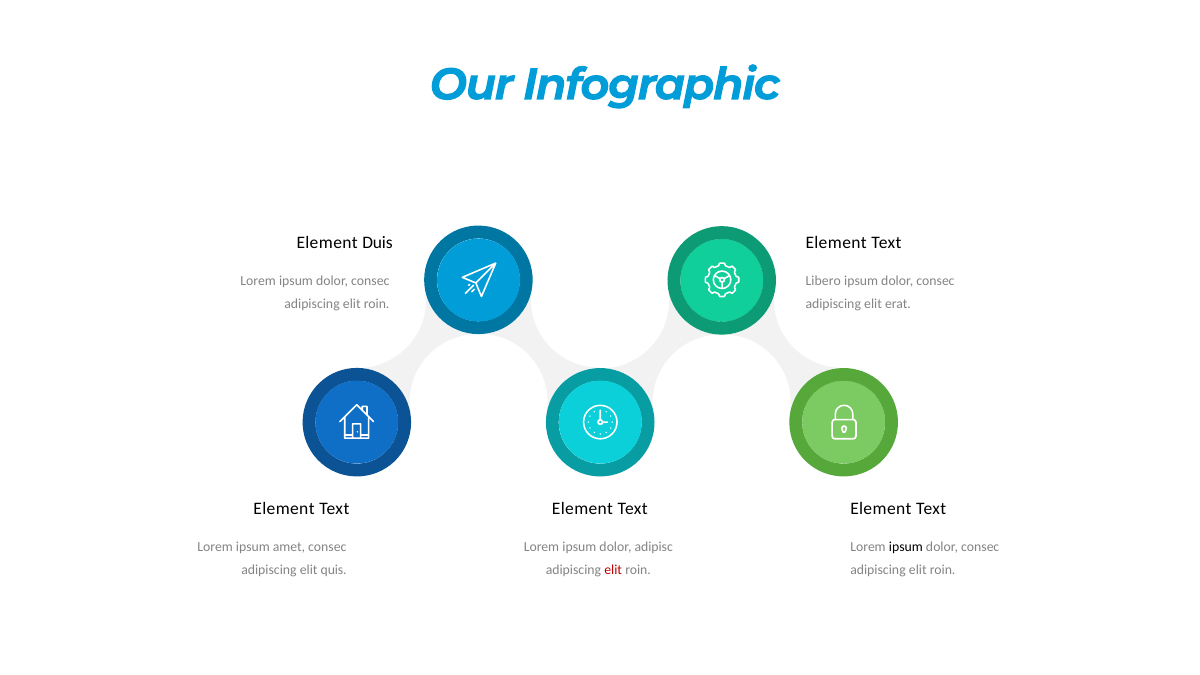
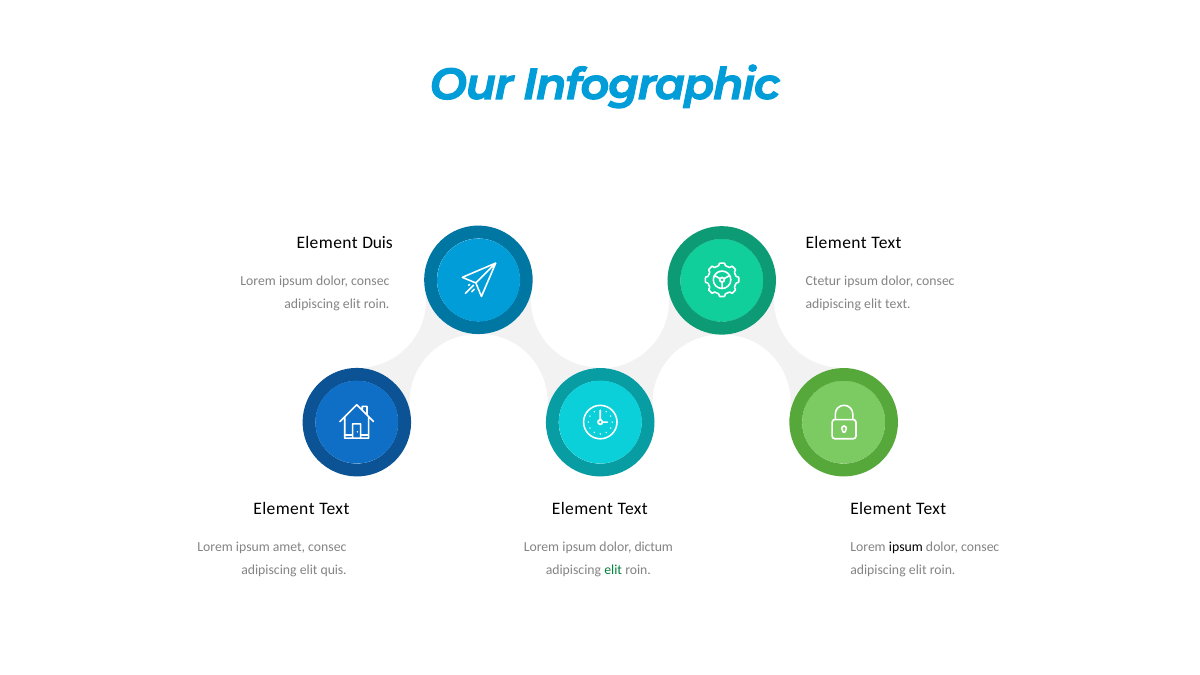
Libero: Libero -> Ctetur (823, 281)
elit erat: erat -> text (898, 304)
adipisc: adipisc -> dictum (654, 547)
elit colour: red -> green (613, 570)
